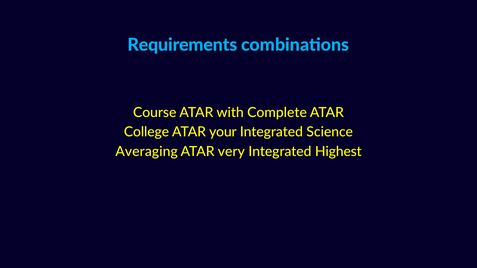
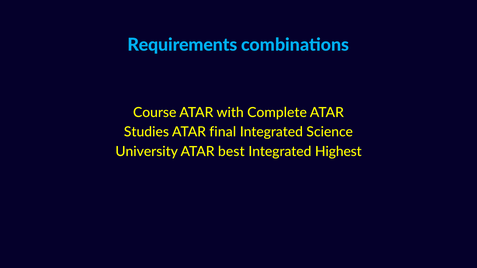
College: College -> Studies (146, 132)
your: your -> final (223, 132)
Averaging: Averaging -> University (147, 152)
very: very -> best (231, 152)
